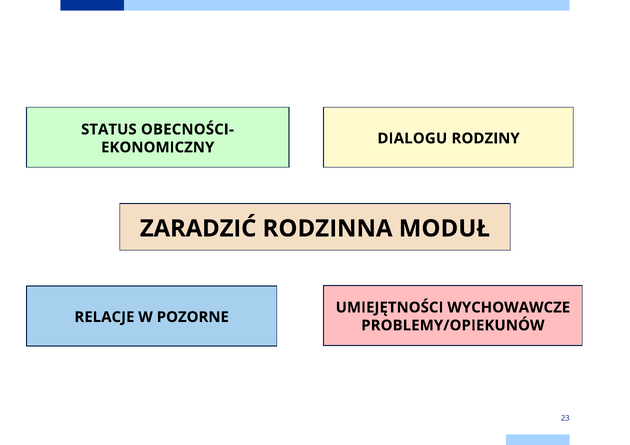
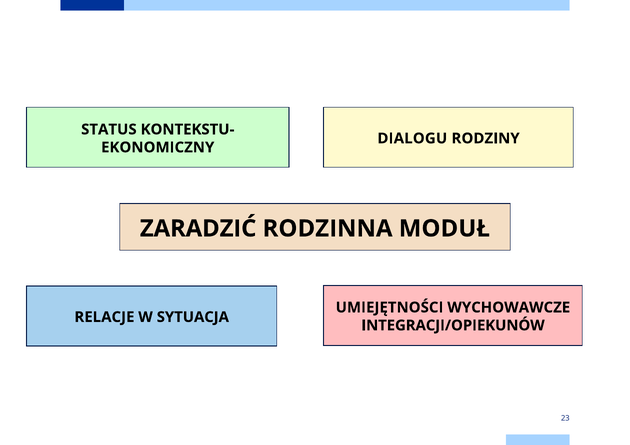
OBECNOŚCI-: OBECNOŚCI- -> KONTEKSTU- (187, 130)
POZORNE: POZORNE -> SYTUACJA (193, 317)
PROBLEMY/OPIEKUNÓW: PROBLEMY/OPIEKUNÓW -> INTEGRACJI/OPIEKUNÓW (453, 326)
